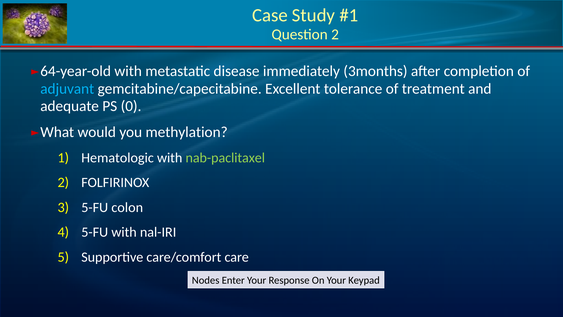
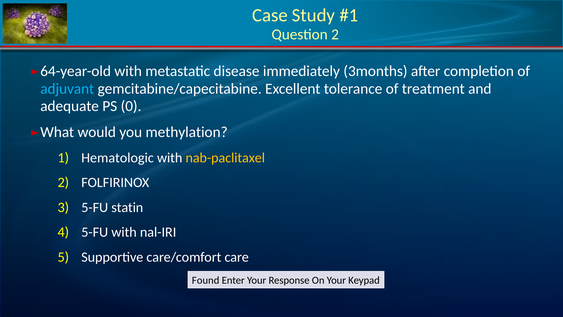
nab-paclitaxel colour: light green -> yellow (225, 158)
colon: colon -> statin (127, 207)
Nodes: Nodes -> Found (206, 280)
